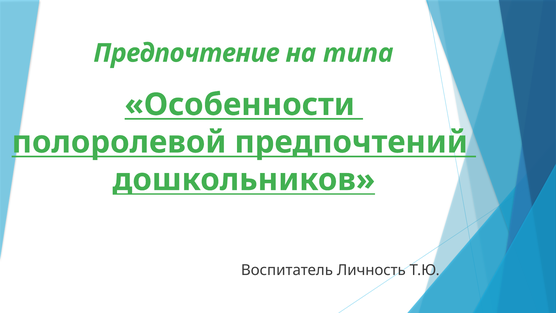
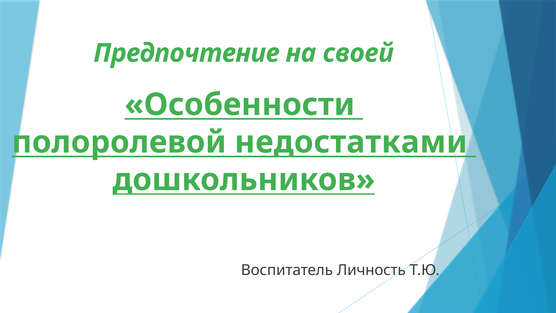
типа: типа -> своей (358, 53)
предпочтений: предпочтений -> недостатками (351, 142)
